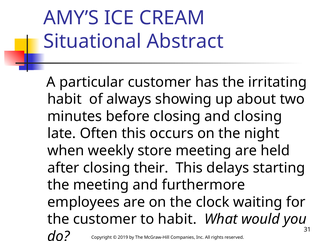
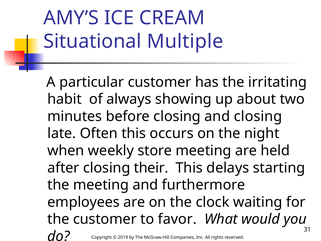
Abstract: Abstract -> Multiple (185, 41)
to habit: habit -> favor (177, 219)
